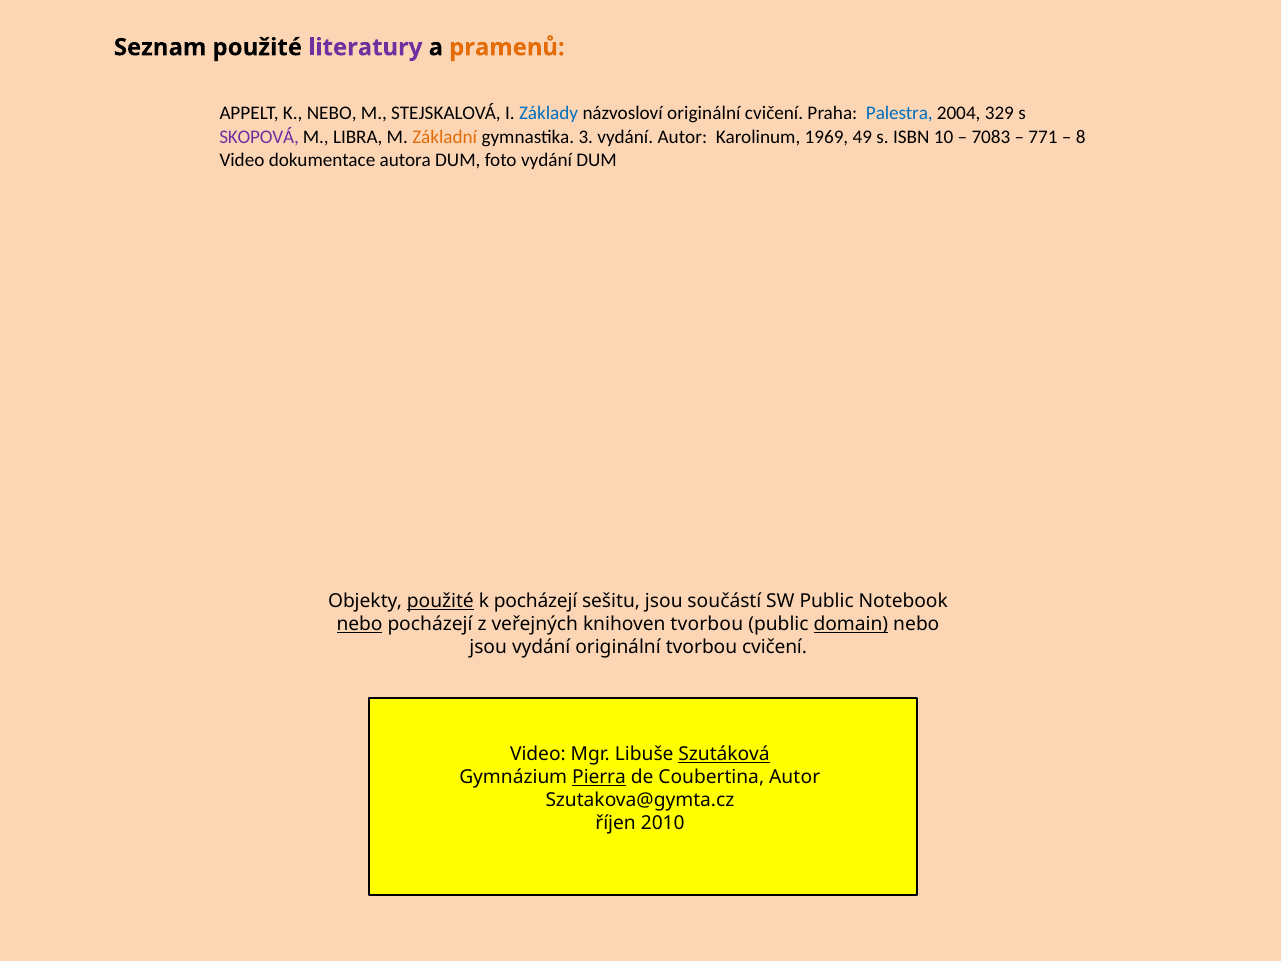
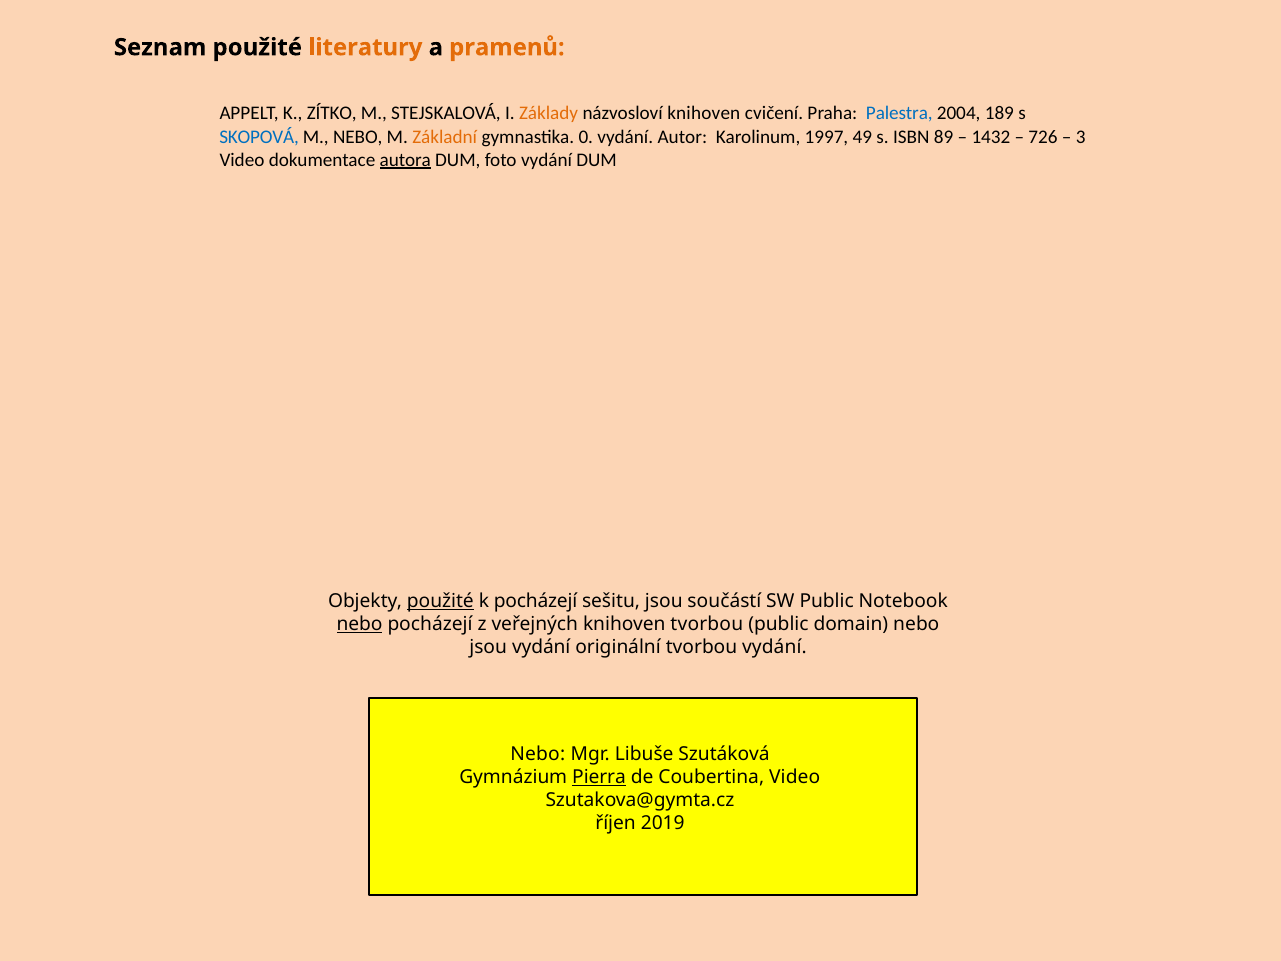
literatury colour: purple -> orange (365, 47)
K NEBO: NEBO -> ZÍTKO (332, 114)
Základy colour: blue -> orange (549, 114)
názvosloví originální: originální -> knihoven (704, 114)
329: 329 -> 189 (999, 114)
SKOPOVÁ colour: purple -> blue (259, 137)
M LIBRA: LIBRA -> NEBO (358, 137)
3: 3 -> 0 (586, 137)
1969: 1969 -> 1997 (826, 137)
10: 10 -> 89 (943, 137)
7083: 7083 -> 1432 (991, 137)
771: 771 -> 726 (1043, 137)
8: 8 -> 3 (1081, 137)
autora underline: none -> present (405, 160)
domain underline: present -> none (851, 624)
tvorbou cvičení: cvičení -> vydání (774, 647)
Video: Video -> Nebo (538, 754)
Szutáková underline: present -> none (724, 754)
Coubertina Autor: Autor -> Video (795, 777)
2010: 2010 -> 2019 (663, 823)
